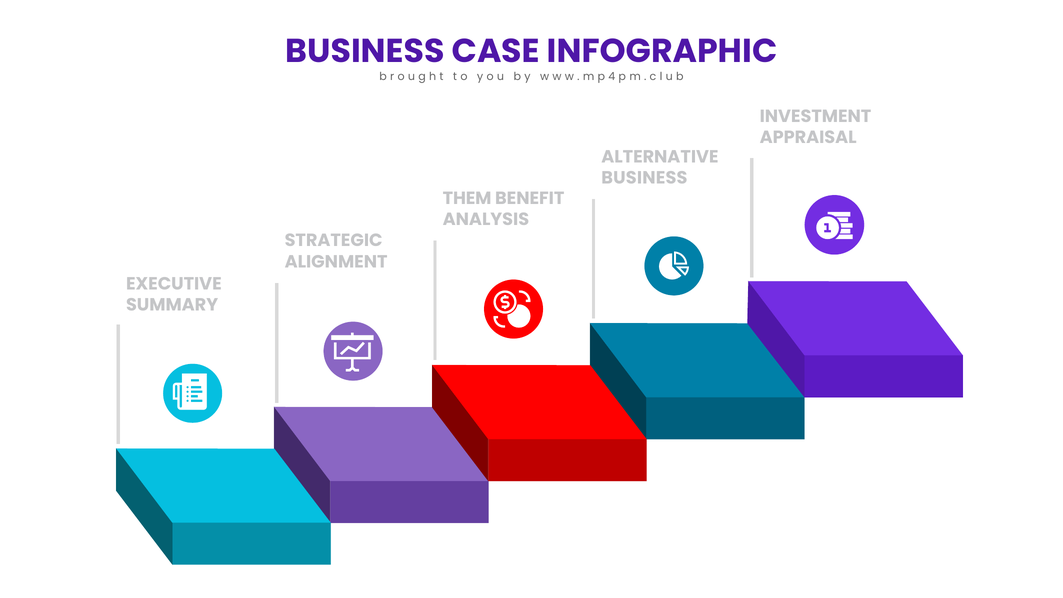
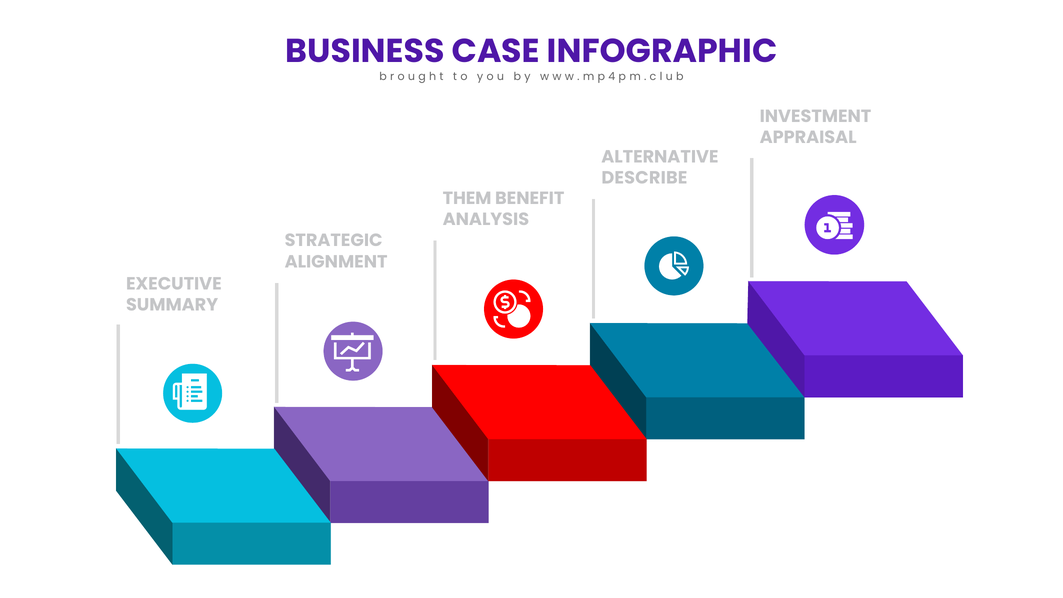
BUSINESS: BUSINESS -> DESCRIBE (644, 178)
